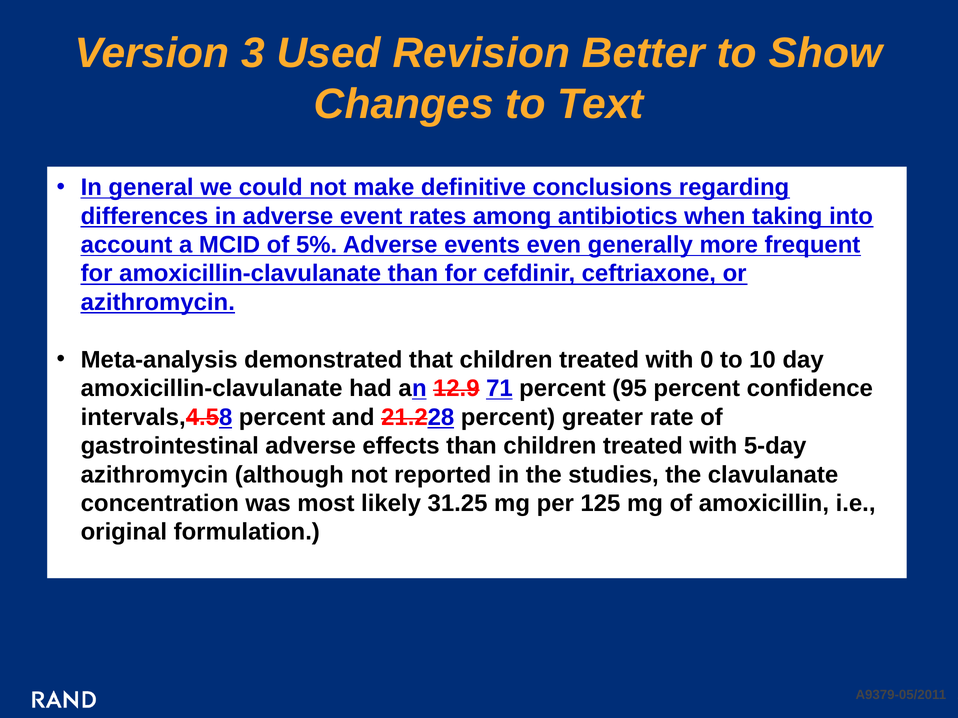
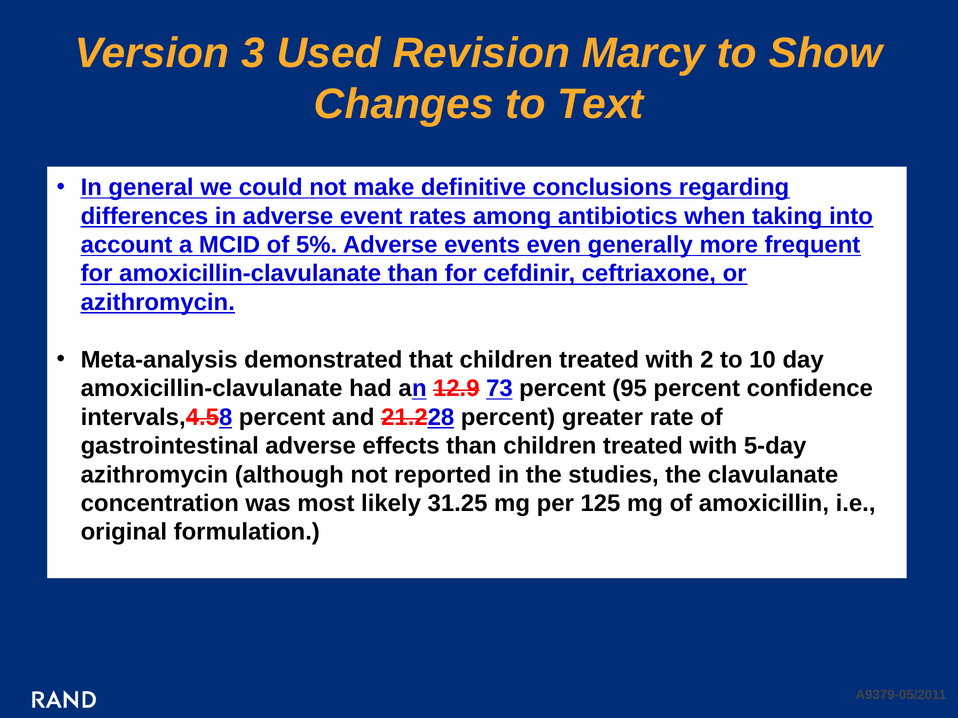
Better: Better -> Marcy (643, 53)
0: 0 -> 2 (707, 360)
71: 71 -> 73 (499, 389)
